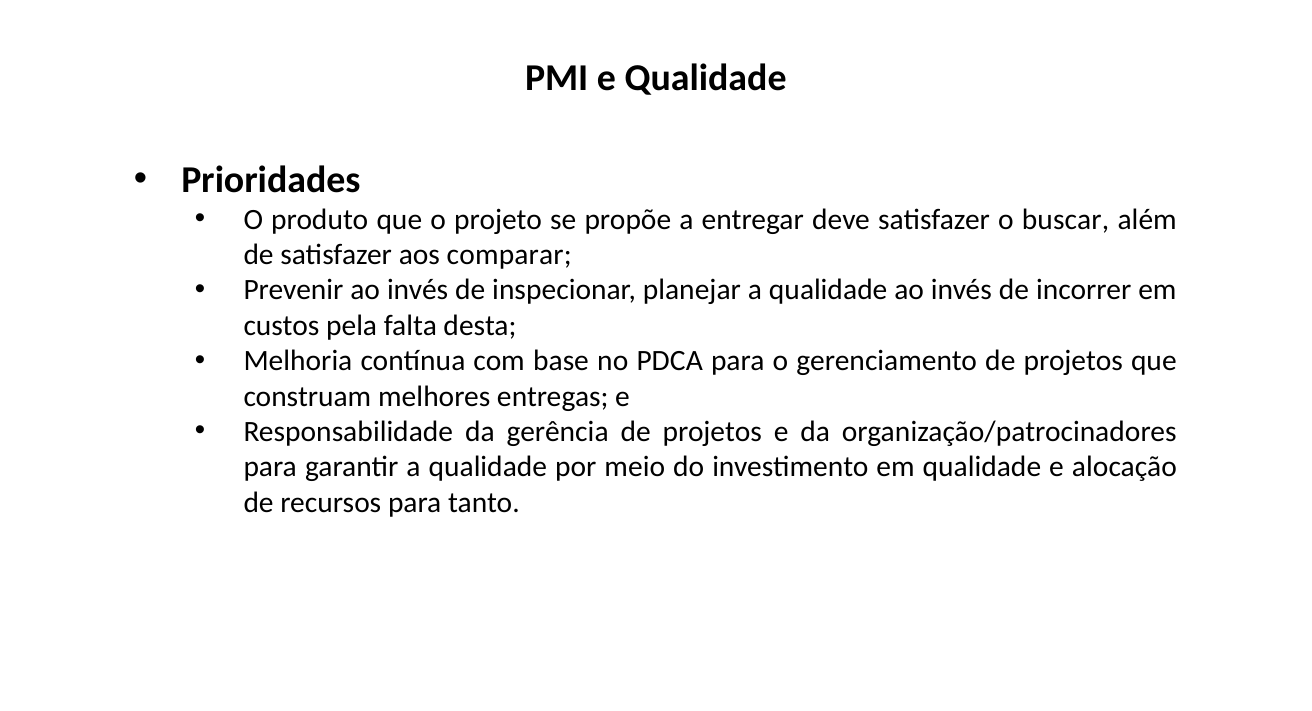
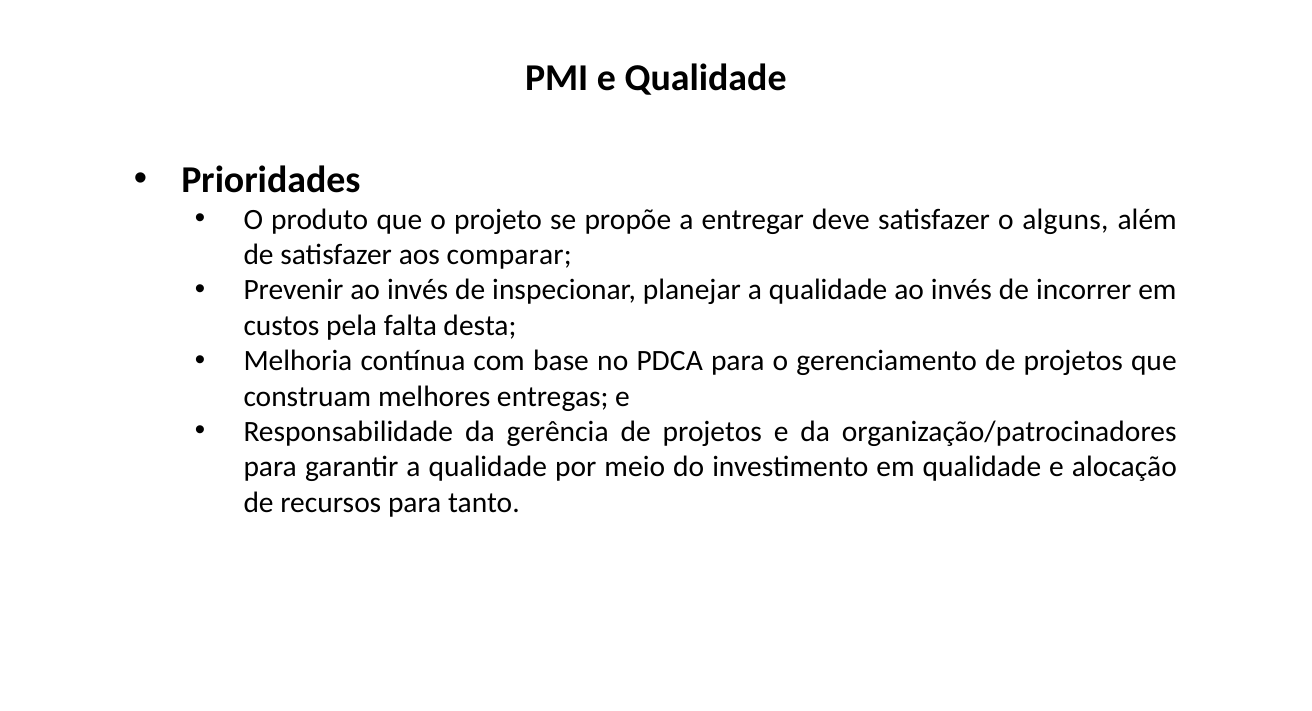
buscar: buscar -> alguns (1065, 220)
